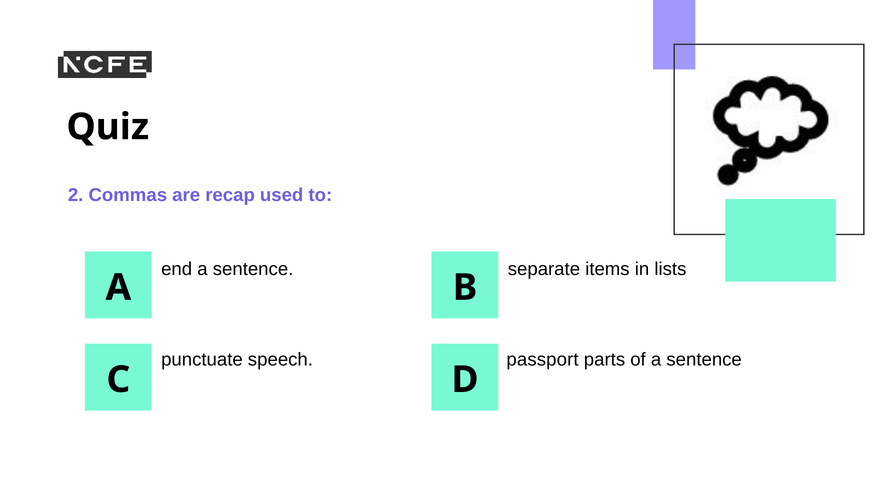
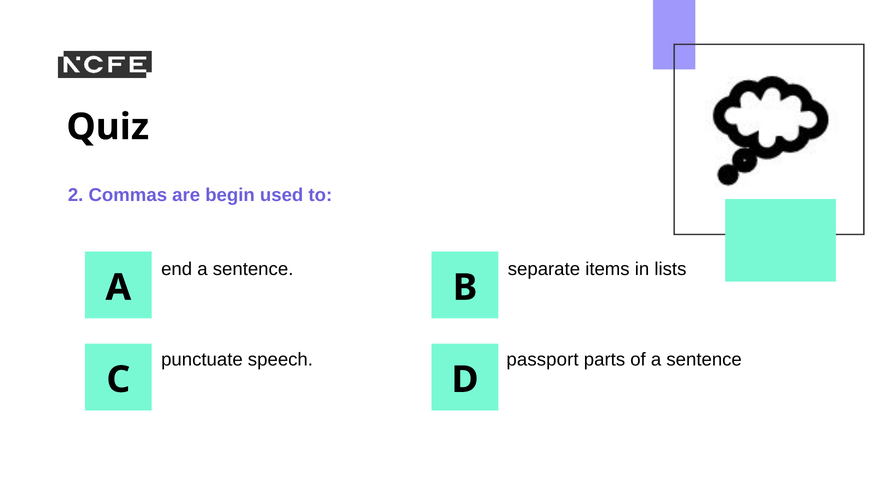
recap: recap -> begin (230, 195)
